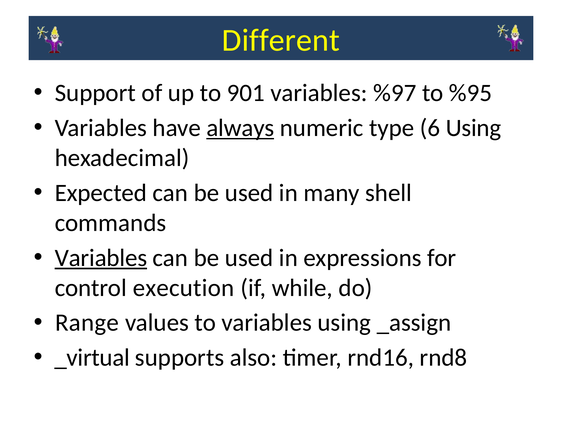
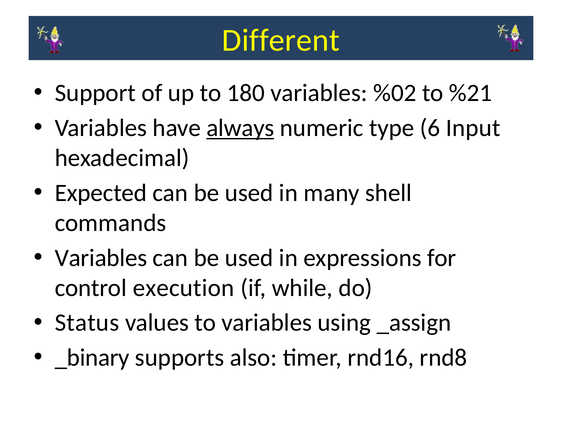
901: 901 -> 180 (246, 93)
%97: %97 -> %02 (395, 93)
%95: %95 -> %21 (471, 93)
6 Using: Using -> Input (473, 128)
Variables underline: present -> none (101, 258)
Range: Range -> Status (87, 323)
_virtual: _virtual -> _binary (92, 358)
